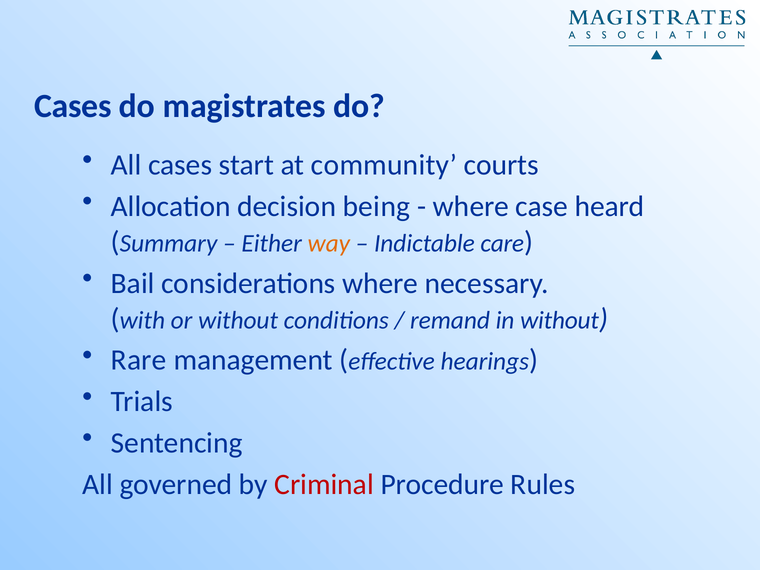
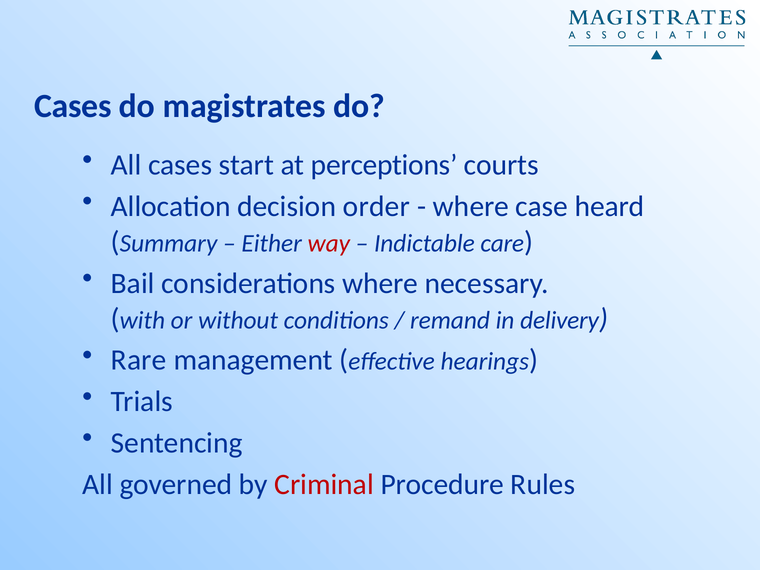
community: community -> perceptions (384, 165)
being: being -> order (376, 206)
way colour: orange -> red (329, 243)
in without: without -> delivery (560, 320)
